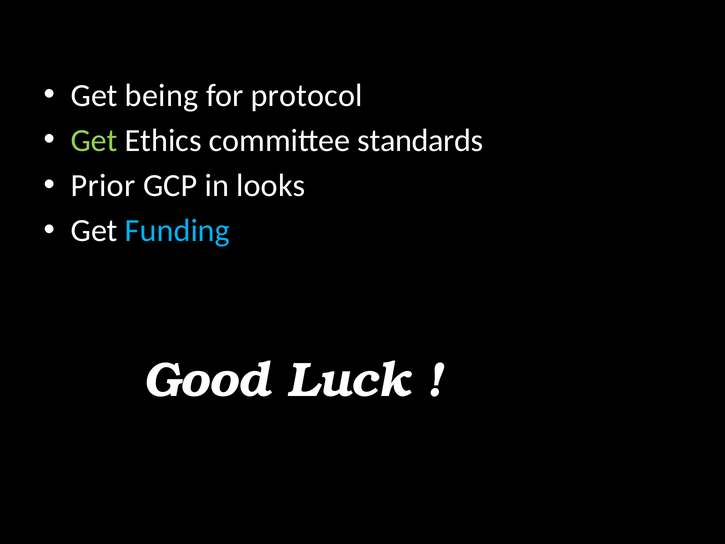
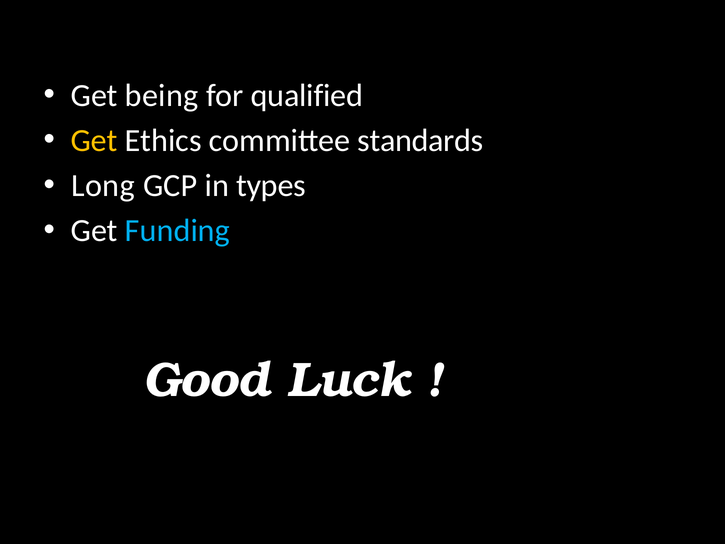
protocol: protocol -> qualified (307, 95)
Get colour: light green -> yellow (94, 140)
Prior: Prior -> Long (103, 186)
looks: looks -> types (271, 186)
